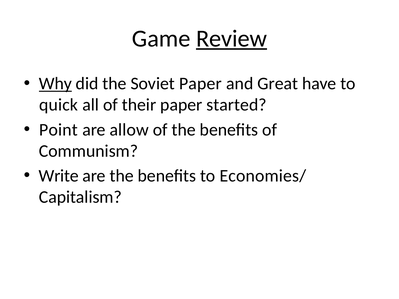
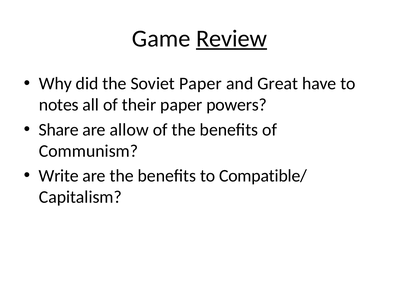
Why underline: present -> none (55, 84)
quick: quick -> notes (59, 105)
started: started -> powers (237, 105)
Point: Point -> Share (59, 130)
Economies/: Economies/ -> Compatible/ (263, 176)
